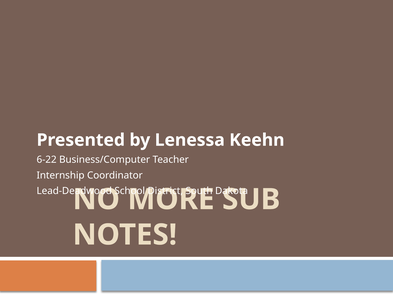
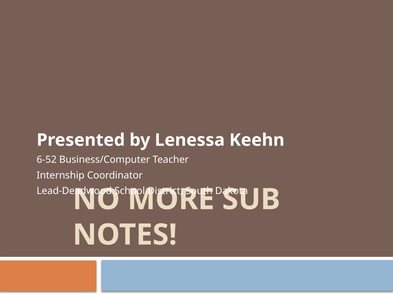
6-22: 6-22 -> 6-52 (47, 160)
